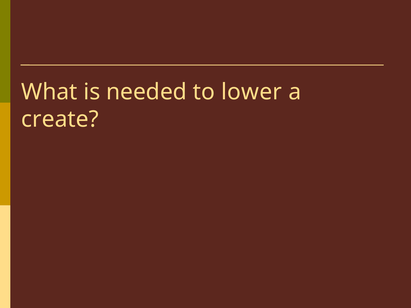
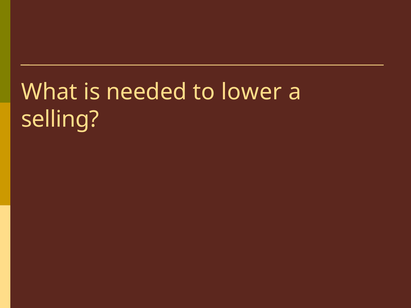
create: create -> selling (60, 119)
